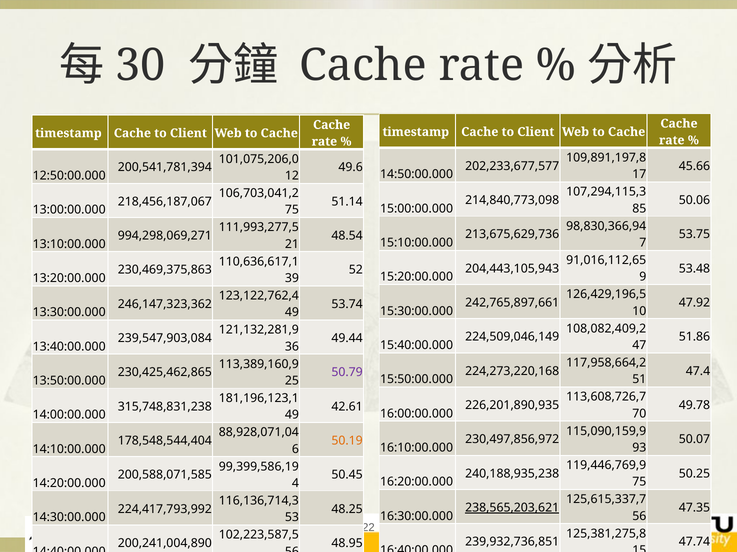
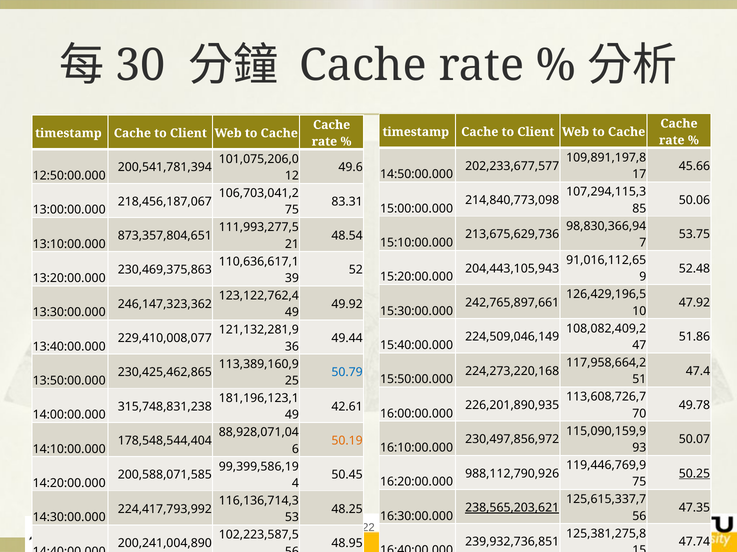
51.14: 51.14 -> 83.31 (347, 202)
994,298,069,271: 994,298,069,271 -> 873,357,804,651 (165, 236)
53.48: 53.48 -> 52.48 (694, 269)
53.74: 53.74 -> 49.92 (347, 304)
239,547,903,084: 239,547,903,084 -> 229,410,008,077 (165, 339)
50.79 colour: purple -> blue (347, 373)
240,188,935,238: 240,188,935,238 -> 988,112,790,926 (512, 474)
50.25 underline: none -> present (694, 474)
